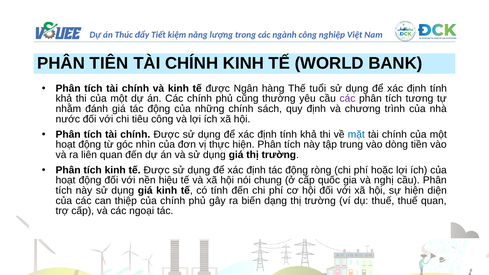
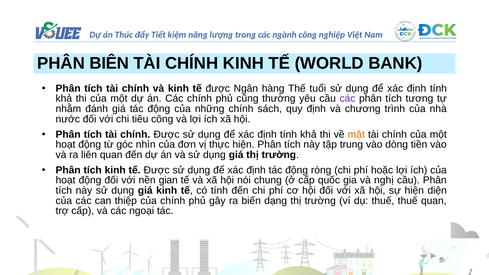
TIÊN: TIÊN -> BIÊN (109, 63)
mặt colour: blue -> orange (356, 134)
hiệu: hiệu -> gian (168, 180)
